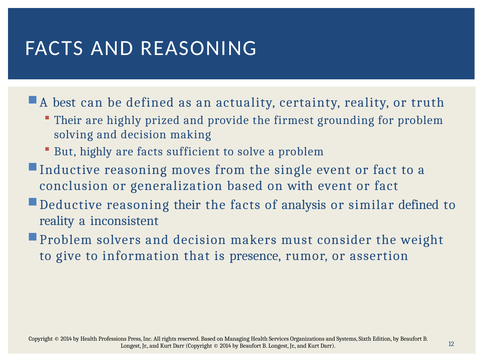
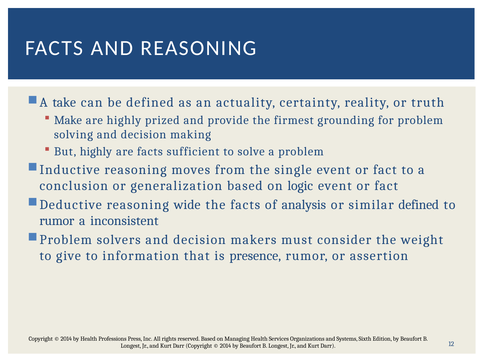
best: best -> take (64, 102)
Their: Their -> Make (68, 120)
with: with -> logic (300, 186)
reasoning their: their -> wide (187, 205)
reality: reality -> rumor (57, 221)
